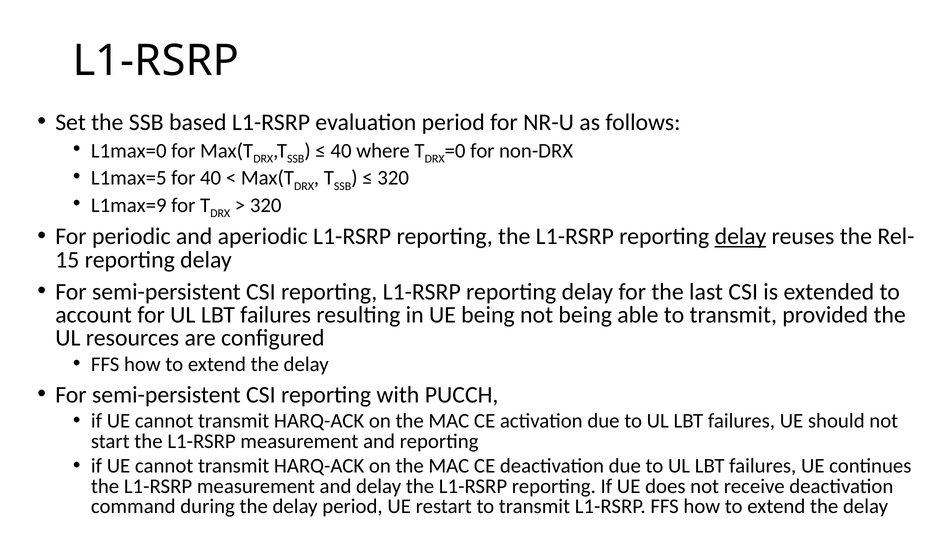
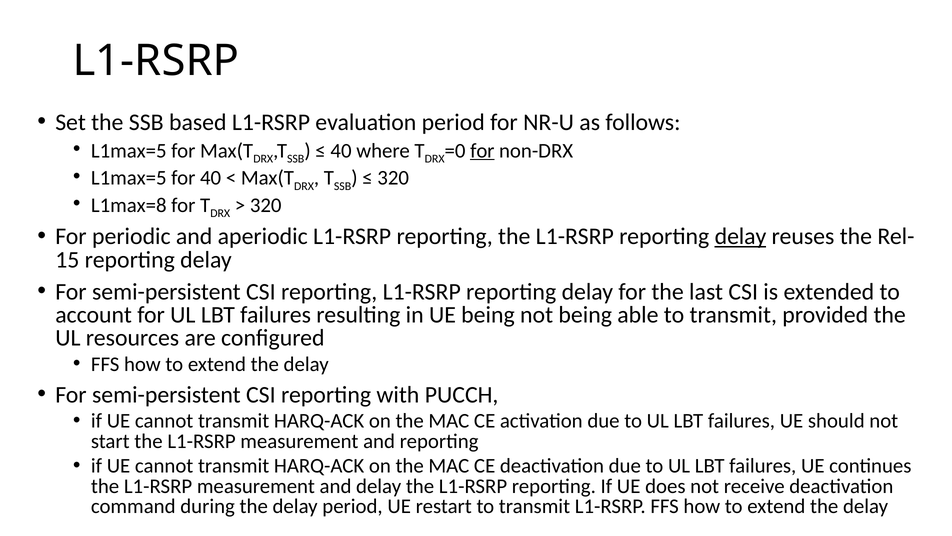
L1max=0: L1max=0 -> L1max=5 (129, 151)
for underline: none -> present (482, 151)
L1max=9: L1max=9 -> L1max=8 (129, 205)
